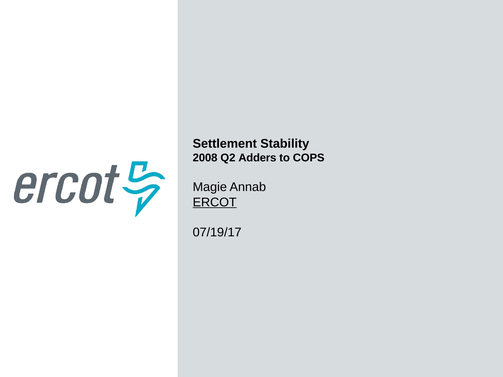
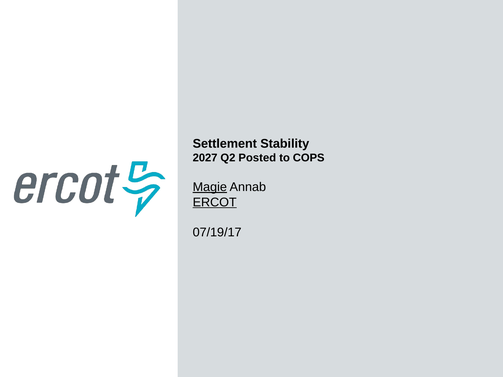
2008: 2008 -> 2027 (205, 158)
Adders: Adders -> Posted (257, 158)
Magie underline: none -> present (210, 187)
